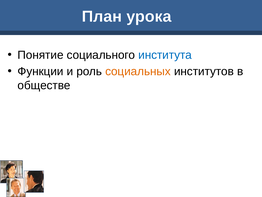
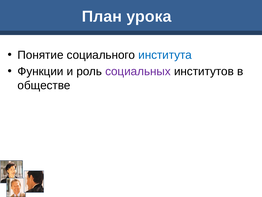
социальных colour: orange -> purple (138, 71)
